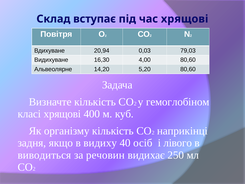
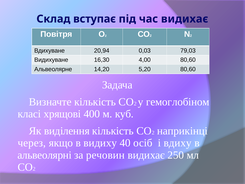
час хрящові: хрящові -> видихає (185, 19)
організму: організму -> виділення (67, 131)
задня: задня -> через (32, 143)
лівого: лівого -> вдиху (178, 143)
виводиться: виводиться -> альвеолярні (45, 155)
